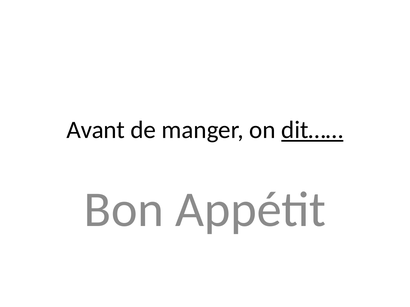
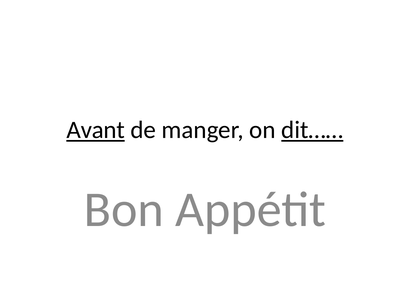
Avant underline: none -> present (96, 130)
